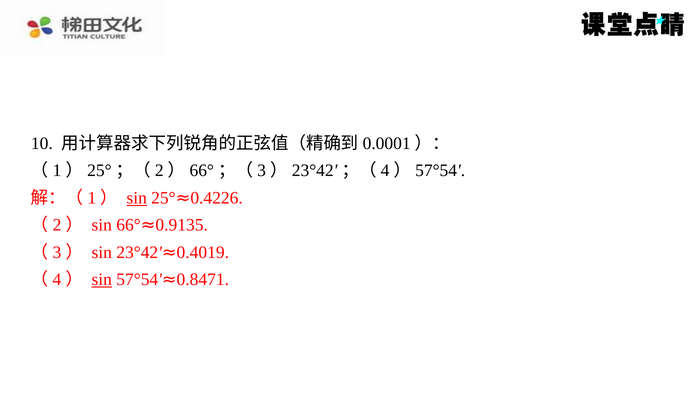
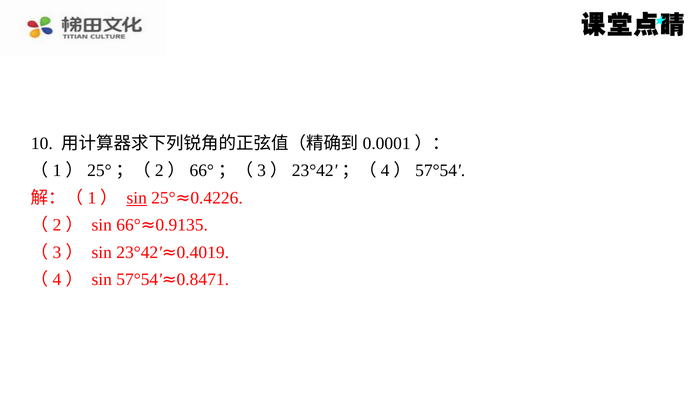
sin underline: present -> none (102, 280)
